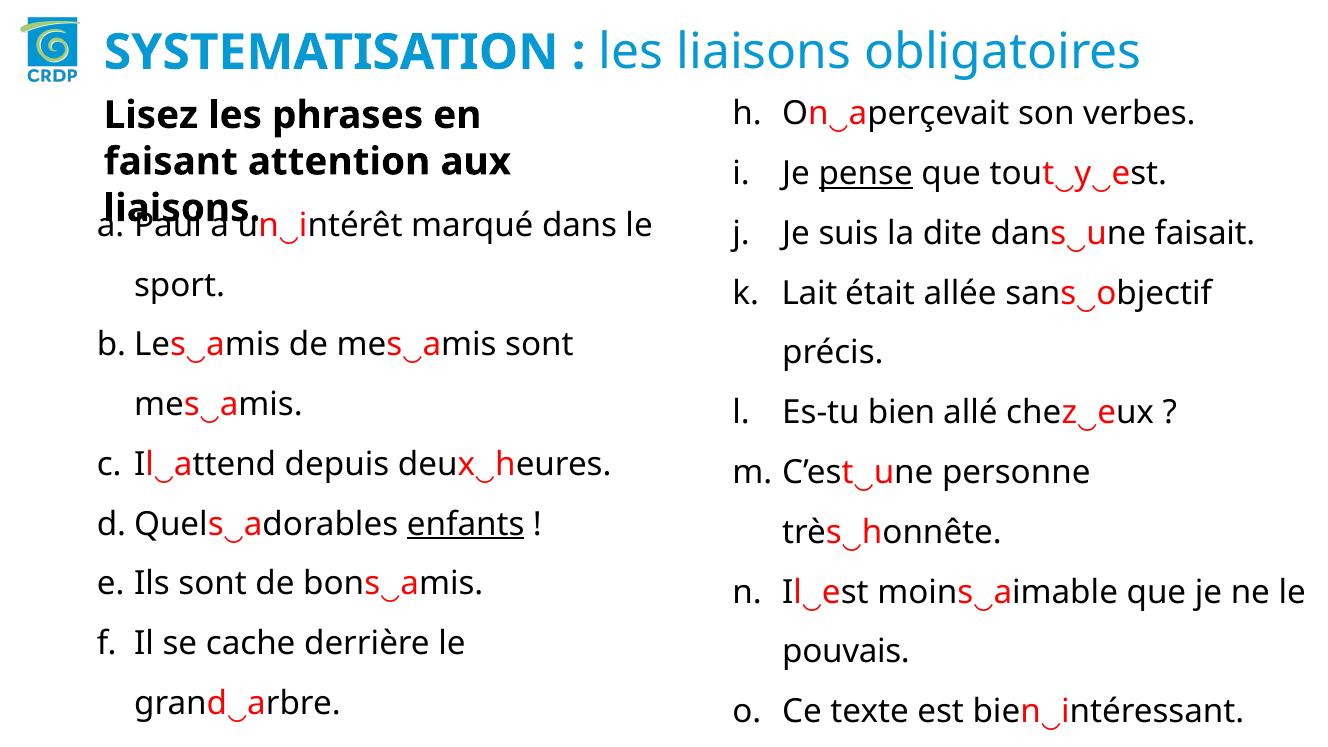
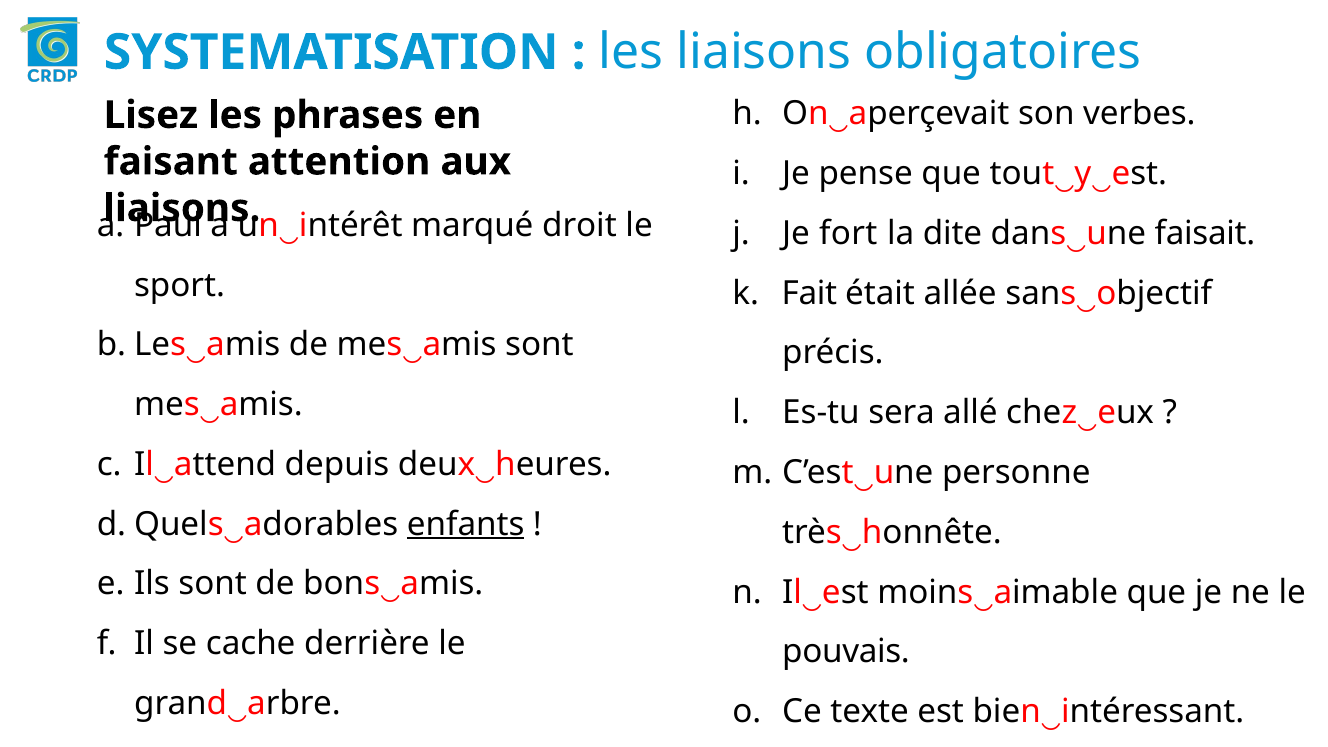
pense underline: present -> none (866, 174)
marqué dans: dans -> droit (579, 225)
suis: suis -> fort (848, 233)
Lait: Lait -> Fait (809, 293)
bien: bien -> sera (902, 413)
